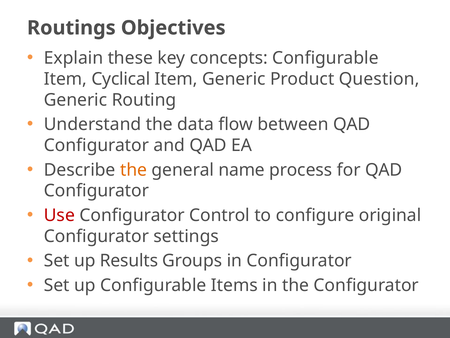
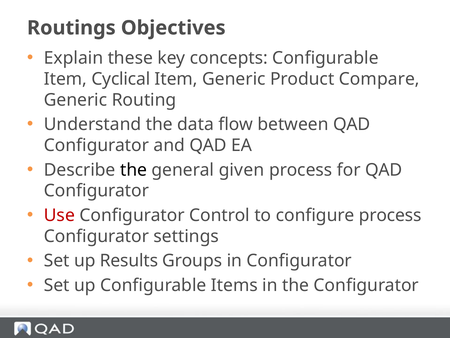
Question: Question -> Compare (379, 79)
the colour: orange -> black (134, 170)
name: name -> given (241, 170)
configure original: original -> process (390, 215)
